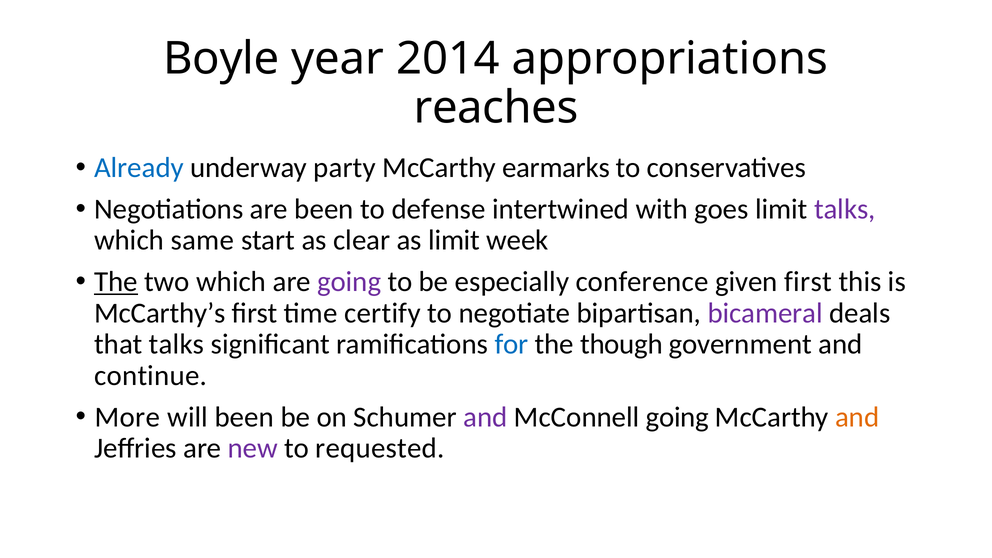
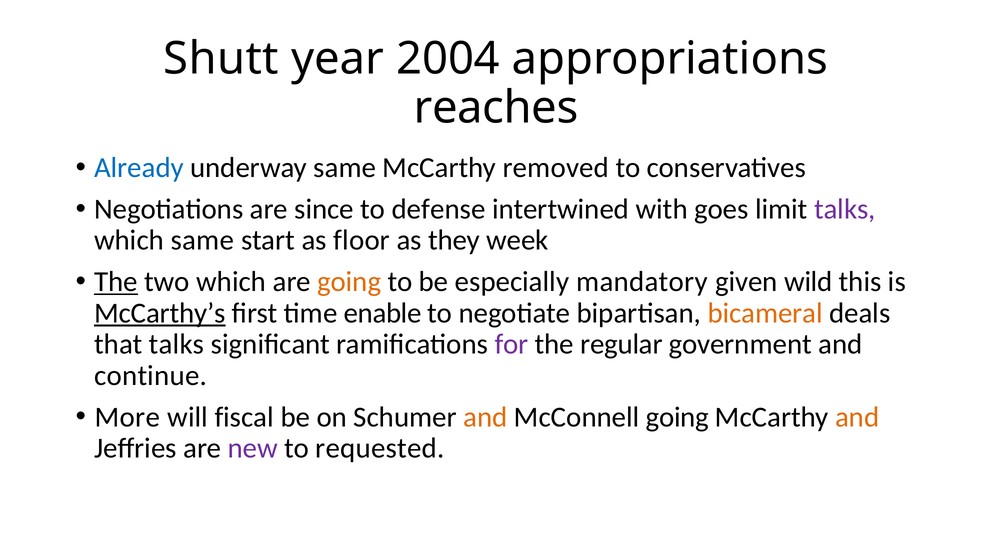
Boyle: Boyle -> Shutt (221, 59)
2014: 2014 -> 2004 (448, 59)
underway party: party -> same (345, 168)
earmarks: earmarks -> removed (556, 168)
are been: been -> since (324, 209)
clear: clear -> floor (362, 240)
as limit: limit -> they (454, 240)
going colour: purple -> orange (349, 282)
conference: conference -> mandatory (642, 282)
given first: first -> wild (808, 282)
McCarthy’s underline: none -> present (160, 313)
certify: certify -> enable (383, 313)
bicameral colour: purple -> orange (765, 313)
for colour: blue -> purple (511, 344)
though: though -> regular (621, 344)
will been: been -> fiscal (244, 417)
and colour: purple -> orange (485, 417)
